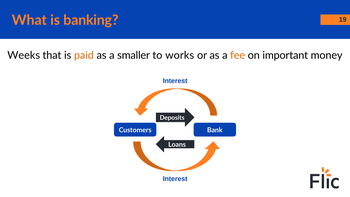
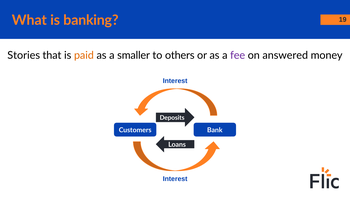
Weeks: Weeks -> Stories (24, 55)
works: works -> others (180, 55)
fee colour: orange -> purple (238, 55)
important: important -> answered (285, 55)
